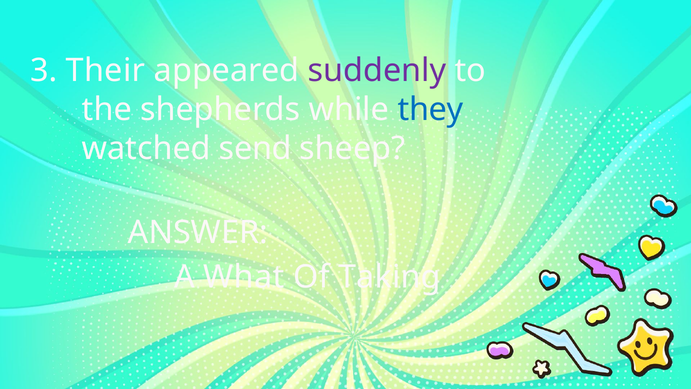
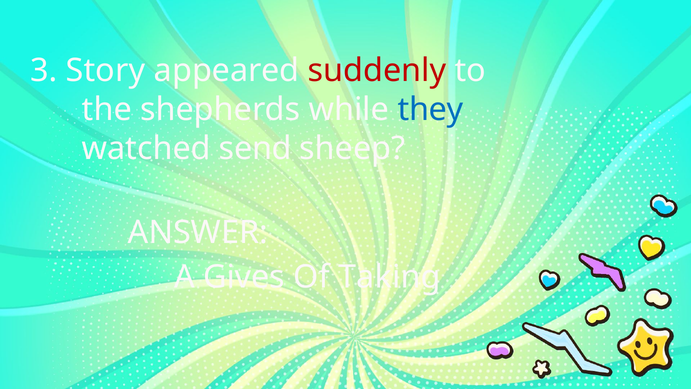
Their: Their -> Story (105, 71)
suddenly colour: purple -> red (377, 71)
What: What -> Gives (244, 277)
